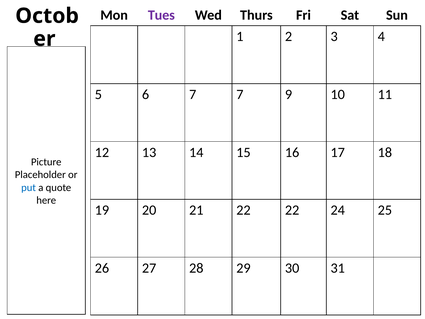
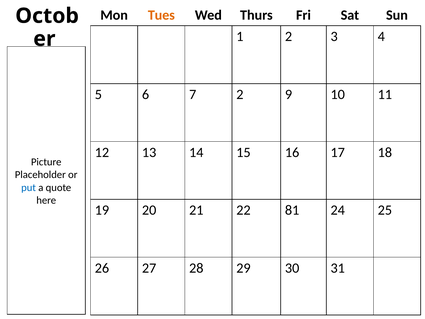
Tues colour: purple -> orange (161, 15)
7 7: 7 -> 2 (240, 94)
22 22: 22 -> 81 (292, 210)
